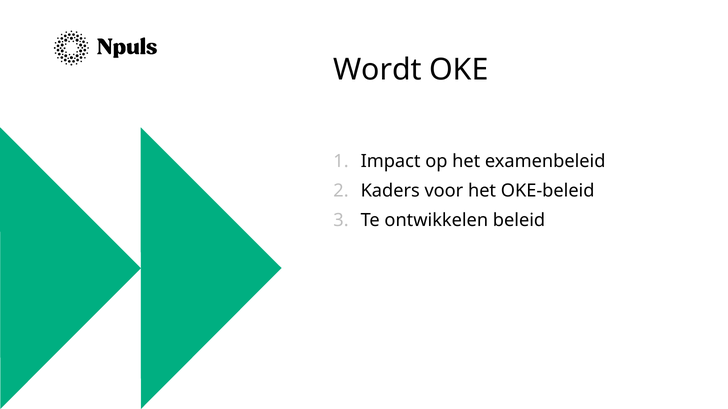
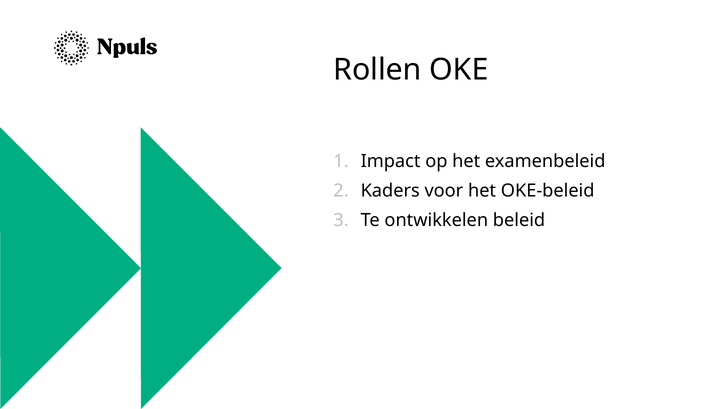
Wordt: Wordt -> Rollen (377, 70)
